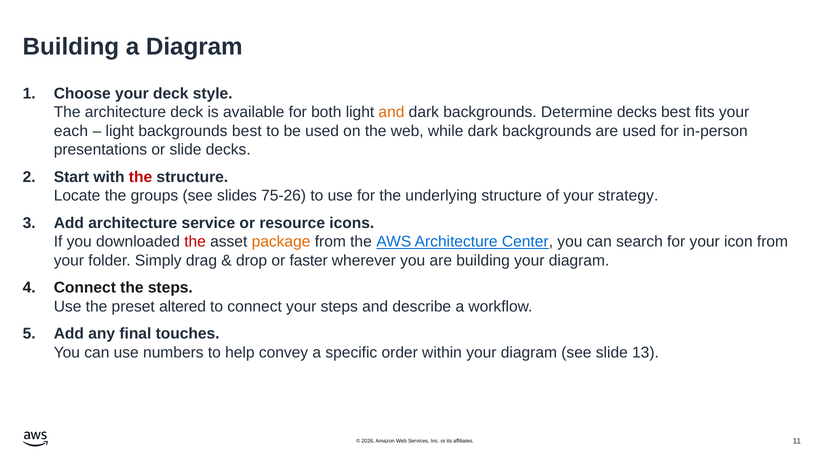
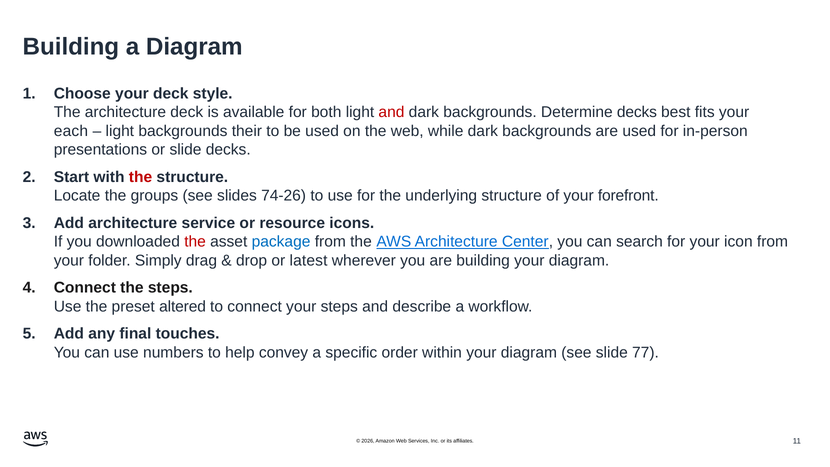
and colour: orange -> red (391, 112)
backgrounds best: best -> their (247, 131)
75-26: 75-26 -> 74-26 (284, 196)
strategy: strategy -> forefront (628, 196)
package colour: orange -> blue (281, 242)
faster: faster -> latest (309, 260)
13: 13 -> 77 (645, 352)
